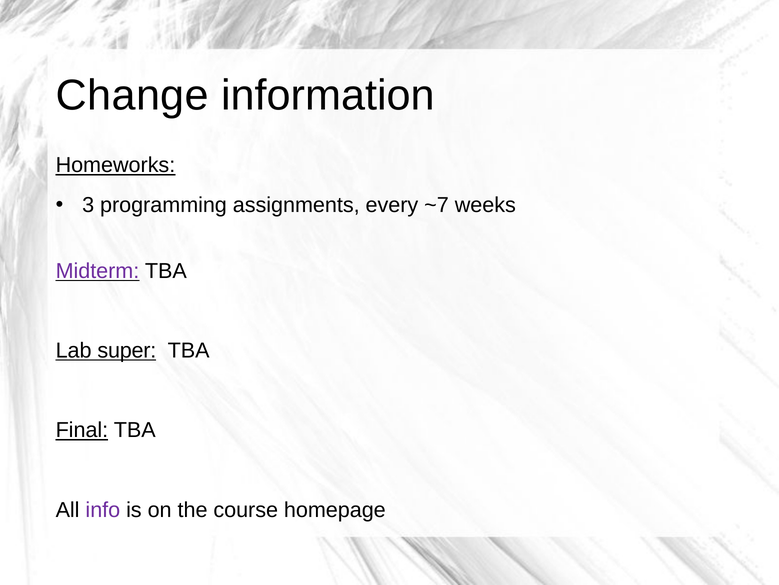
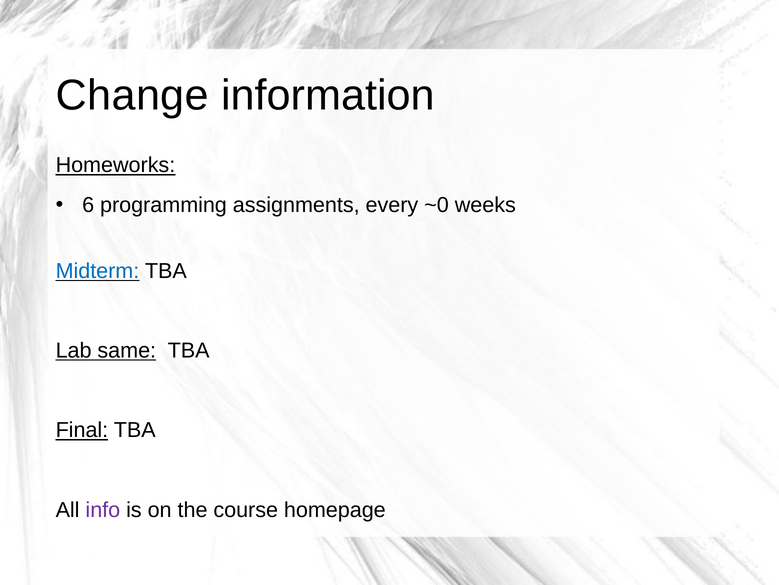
3: 3 -> 6 (88, 205)
~7: ~7 -> ~0 (437, 205)
Midterm colour: purple -> blue (97, 271)
super: super -> same (127, 350)
